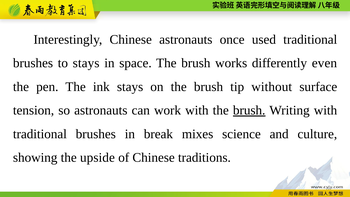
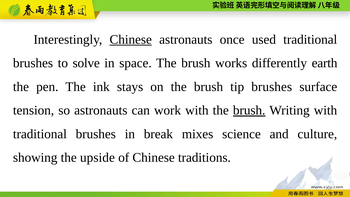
Chinese underline: none -> present (131, 39)
to stays: stays -> solve (86, 63)
even: even -> earth (325, 63)
tip without: without -> brushes (272, 87)
